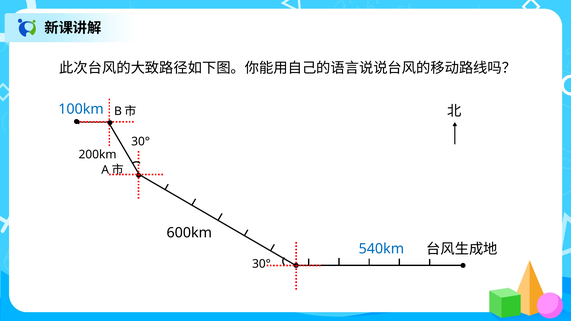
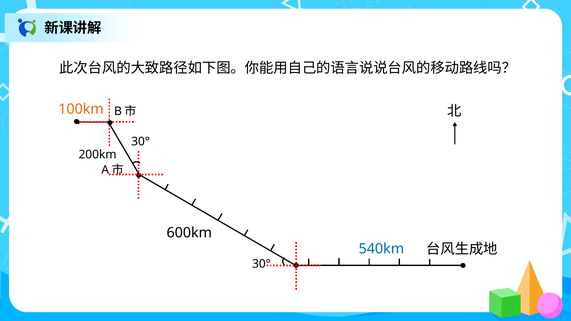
100km colour: blue -> orange (81, 109)
